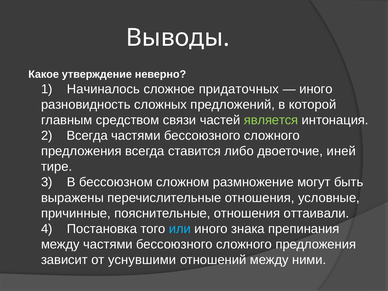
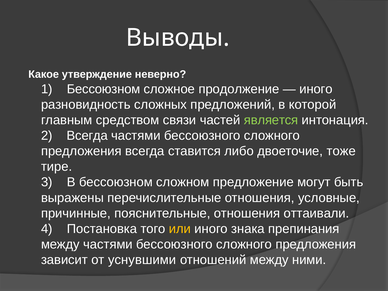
1 Начиналось: Начиналось -> Бессоюзном (104, 89)
придаточных: придаточных -> продолжение (239, 89)
иней: иней -> тоже (341, 151)
размножение: размножение -> предложение (253, 182)
или colour: light blue -> yellow (180, 229)
